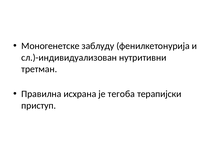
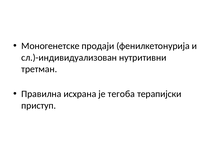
заблуду: заблуду -> продаји (98, 46)
